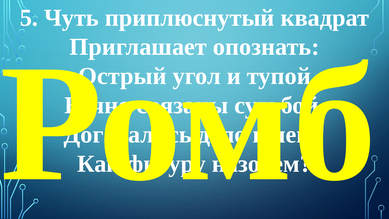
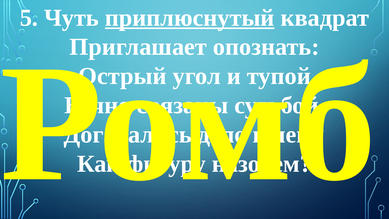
приплюснутый underline: none -> present (190, 18)
